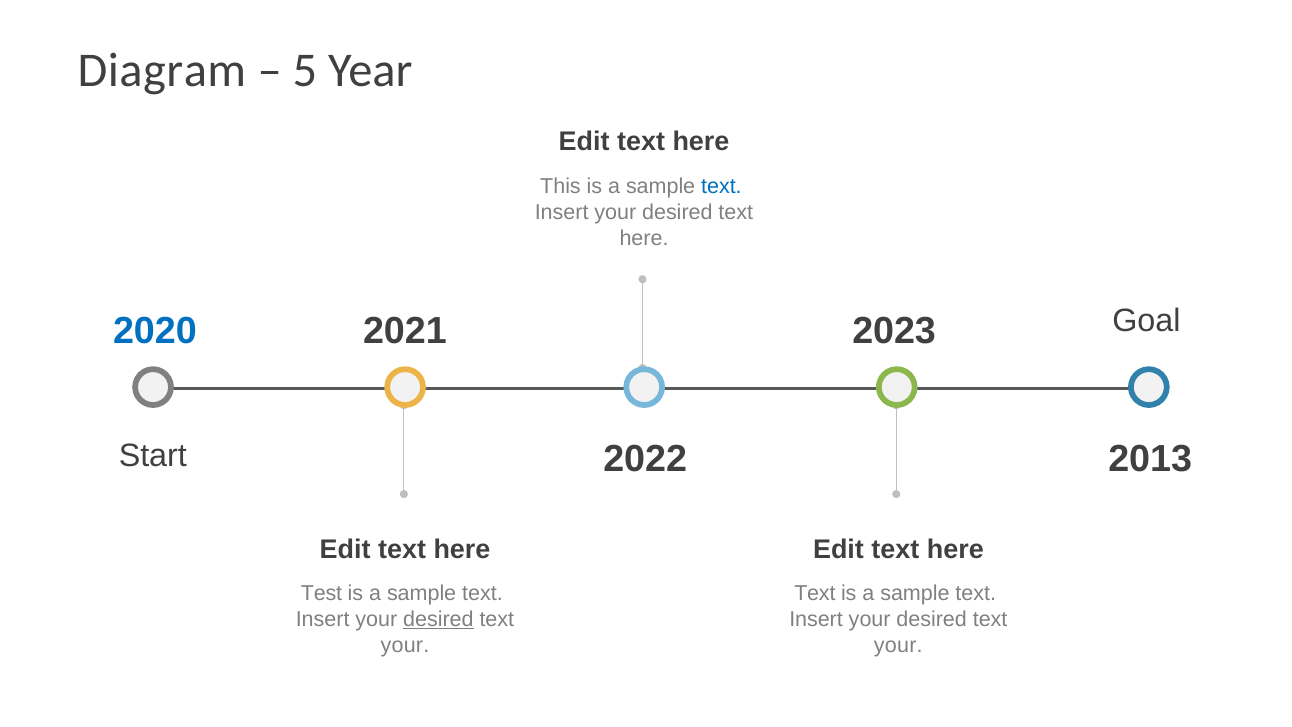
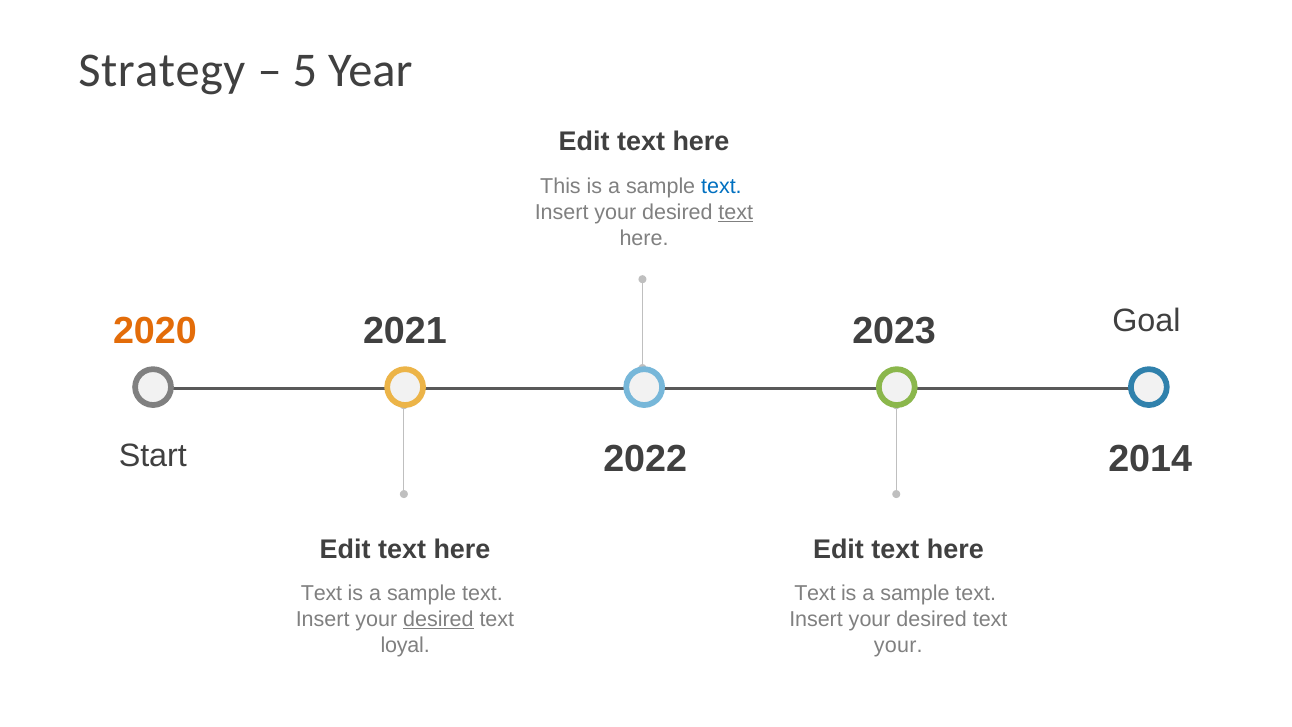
Diagram: Diagram -> Strategy (162, 70)
text underline: none -> present (736, 212)
2020 colour: blue -> orange (155, 331)
2013: 2013 -> 2014 (1150, 459)
Test: Test -> Text (322, 593)
your: your -> loyal (405, 645)
